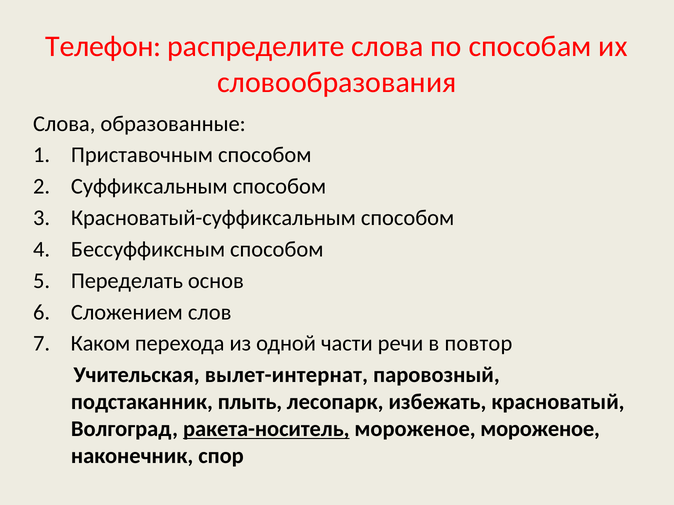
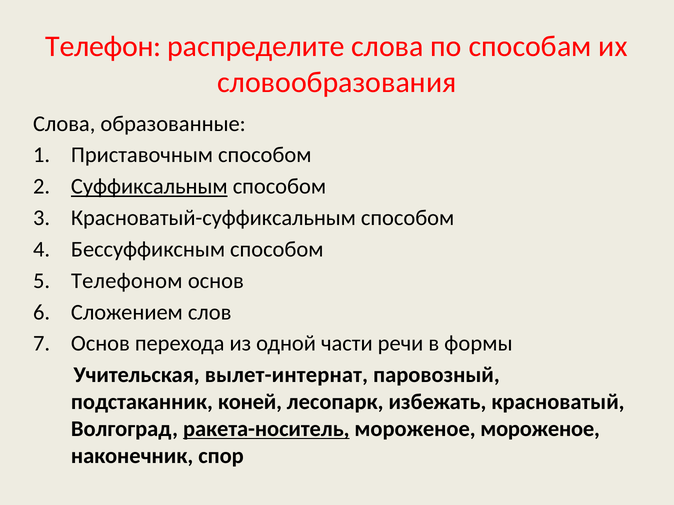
Суффиксальным underline: none -> present (149, 187)
Переделать: Переделать -> Телефоном (127, 281)
Каком: Каком -> Основ (100, 344)
повтор: повтор -> формы (478, 344)
плыть: плыть -> коней (250, 402)
